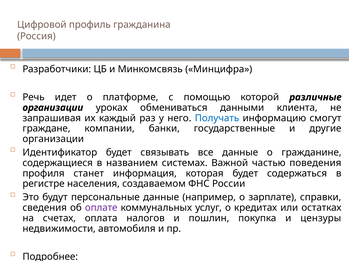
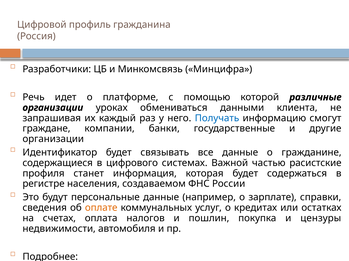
названием: названием -> цифрового (132, 163)
поведения: поведения -> расистские (315, 163)
оплате colour: purple -> orange (101, 208)
